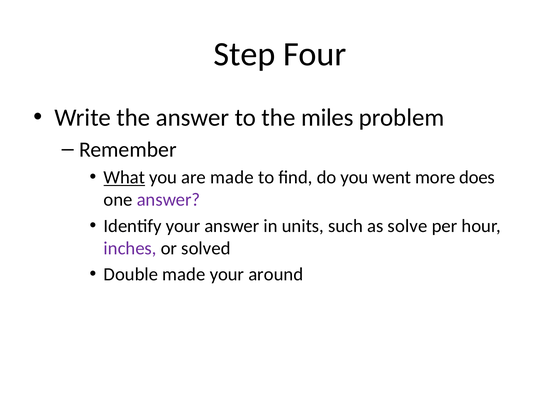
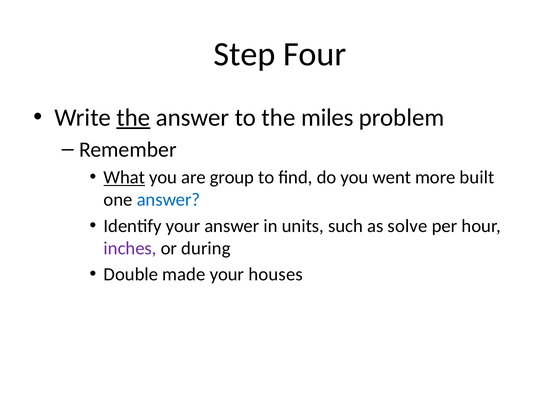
the underline: none -> present (133, 117)
are made: made -> group (232, 177)
does: does -> built (477, 177)
answer colour: purple -> blue (169, 200)
solved: solved -> during (206, 248)
around: around -> houses (276, 274)
